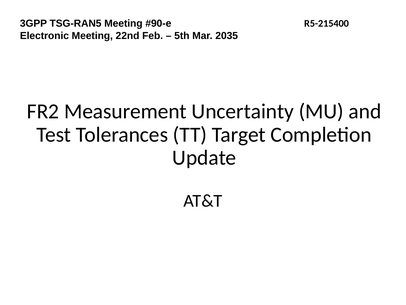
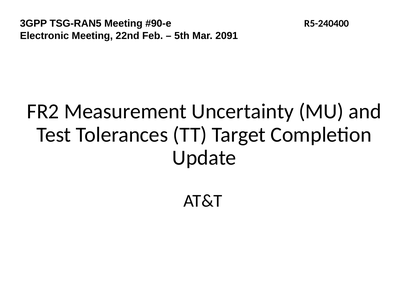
R5-215400: R5-215400 -> R5-240400 (327, 23)
2035: 2035 -> 2091 (227, 36)
